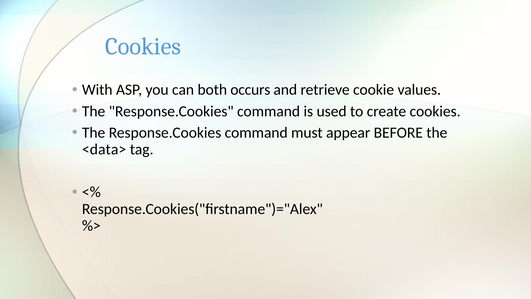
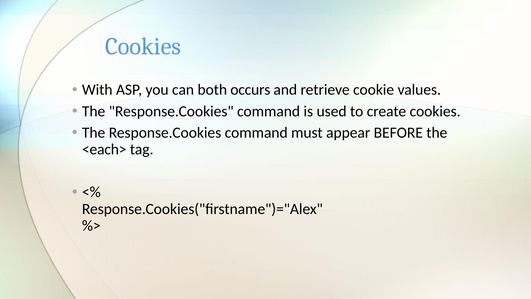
<data>: <data> -> <each> (104, 149)
